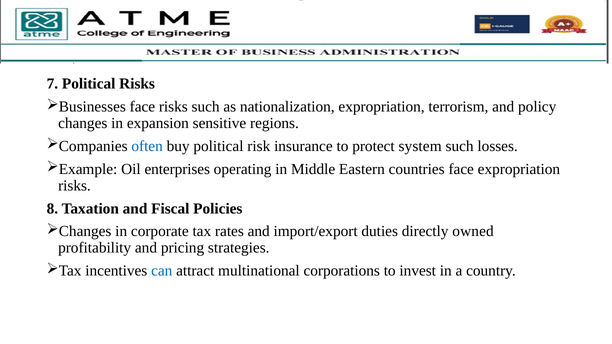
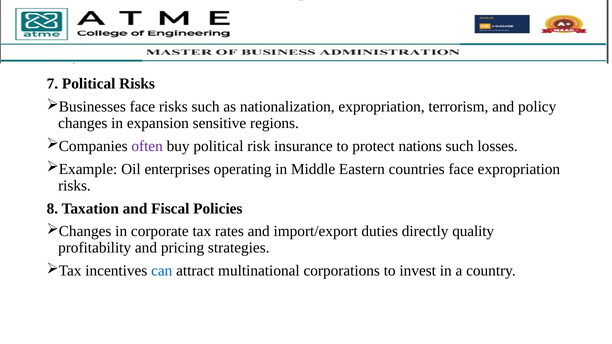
often colour: blue -> purple (147, 146)
system: system -> nations (420, 146)
owned: owned -> quality (473, 232)
